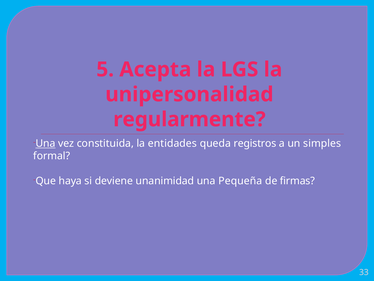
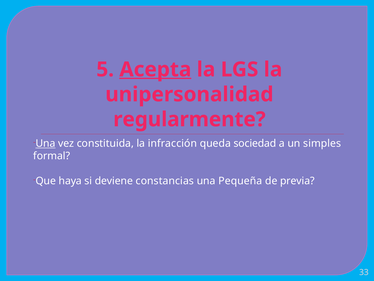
Acepta underline: none -> present (155, 69)
entidades: entidades -> infracción (172, 143)
registros: registros -> sociedad (255, 143)
unanimidad: unanimidad -> constancias (165, 181)
firmas: firmas -> previa (297, 181)
